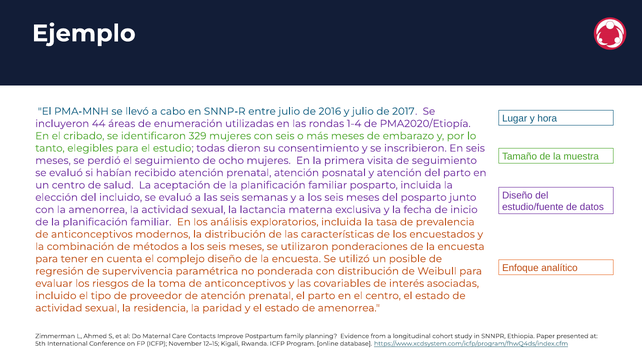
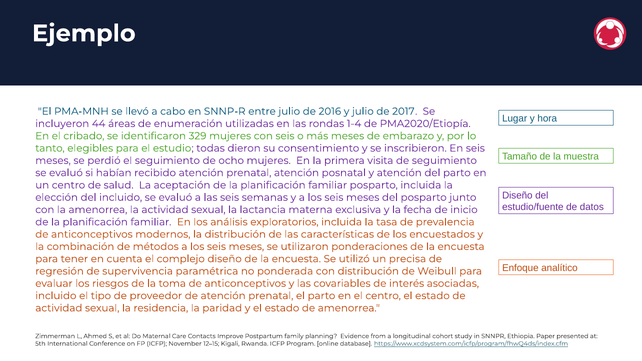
posible: posible -> precisa (407, 259)
